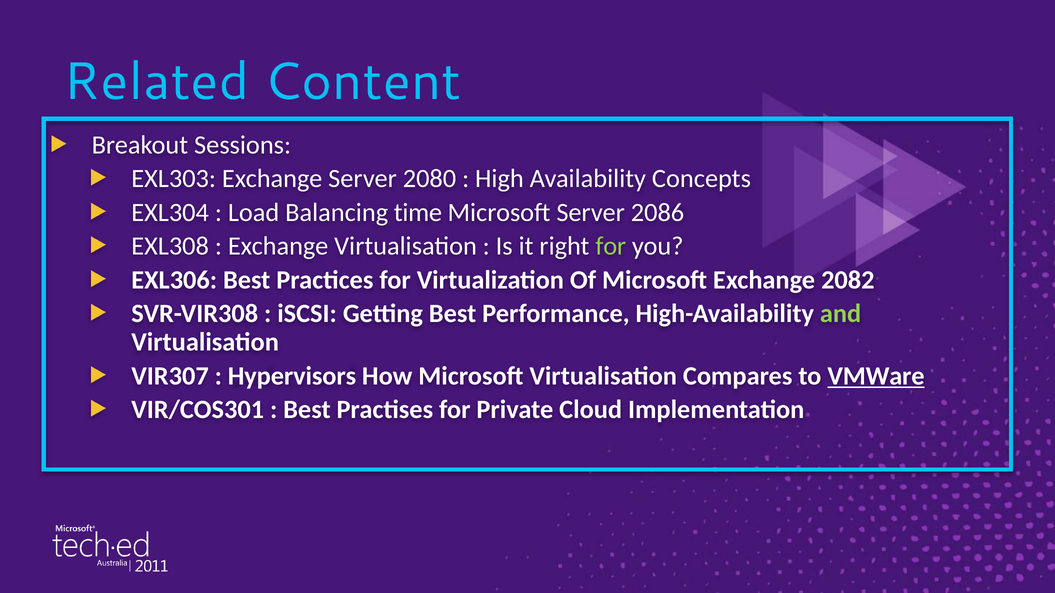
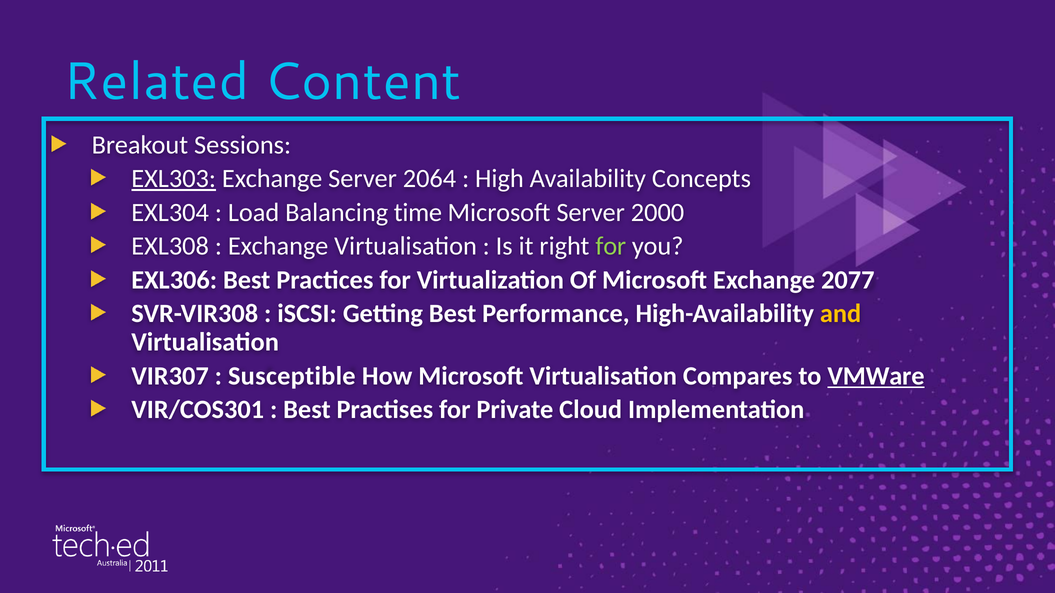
EXL303 underline: none -> present (174, 179)
2080: 2080 -> 2064 (429, 179)
2086: 2086 -> 2000 (658, 213)
2082: 2082 -> 2077 (848, 280)
and colour: light green -> yellow (841, 314)
Hypervisors: Hypervisors -> Susceptible (292, 376)
